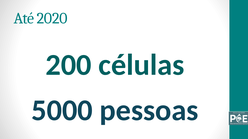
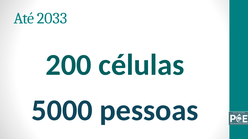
2020: 2020 -> 2033 (52, 18)
